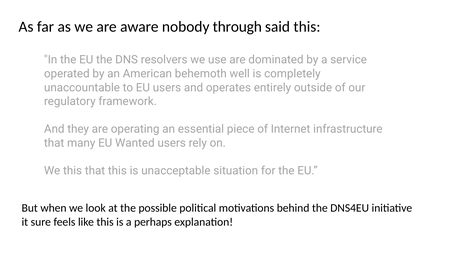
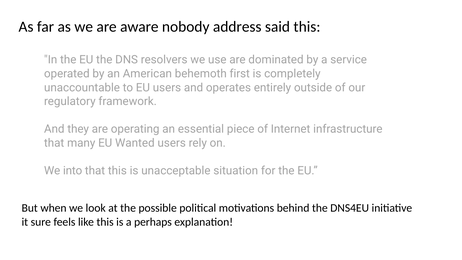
through: through -> address (237, 27)
well: well -> first (240, 74)
We this: this -> into (73, 171)
